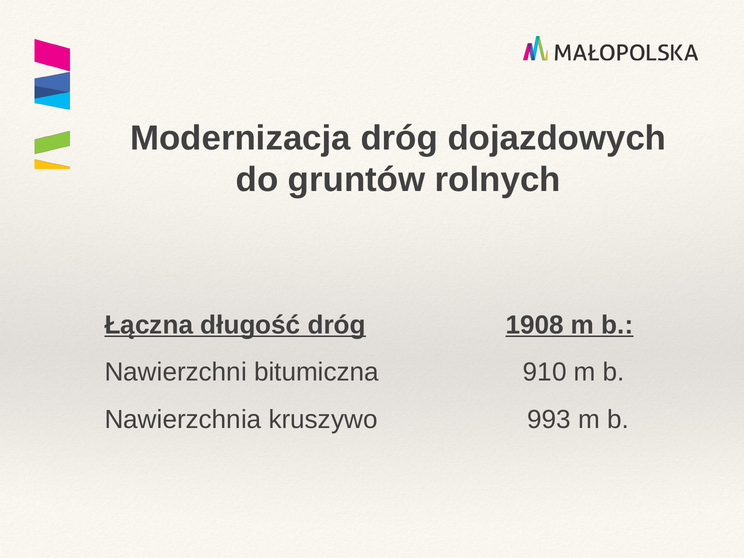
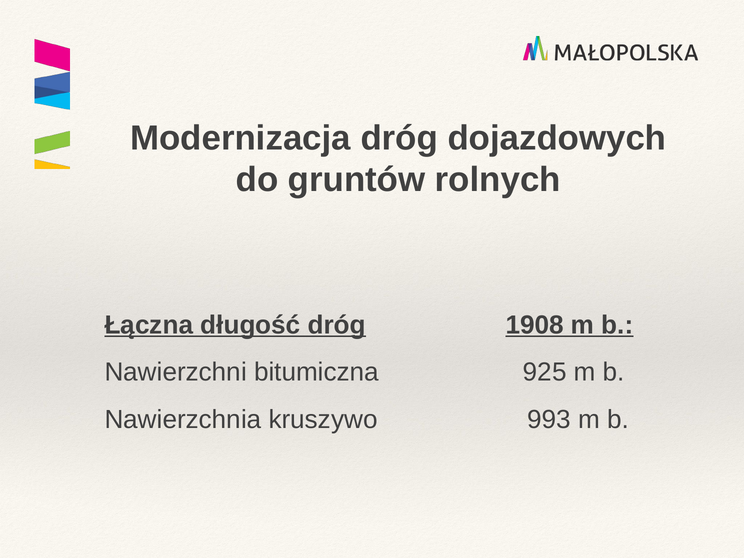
910: 910 -> 925 (545, 372)
